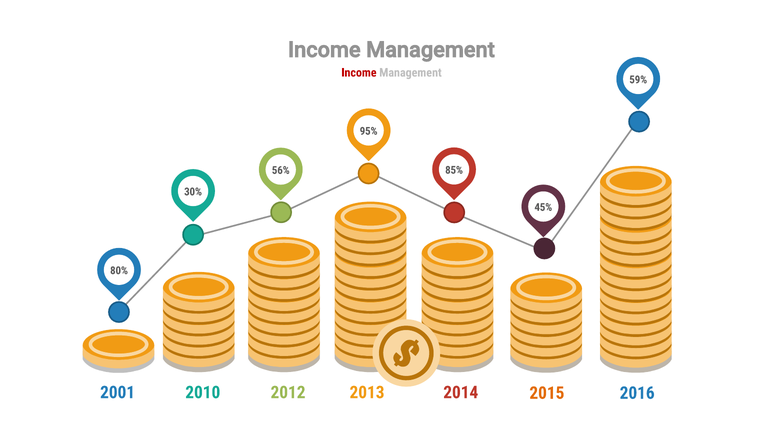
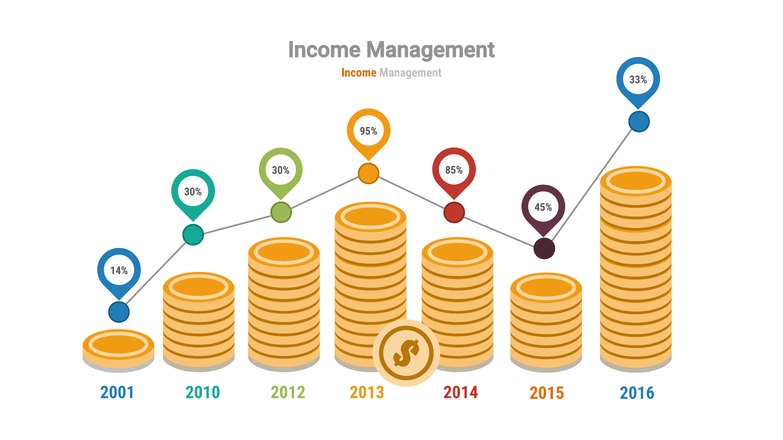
Income colour: red -> orange (359, 73)
59%: 59% -> 33% (638, 80)
56%: 56% -> 30% (281, 170)
80%: 80% -> 14% (119, 271)
